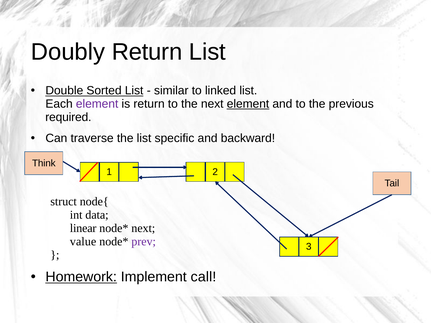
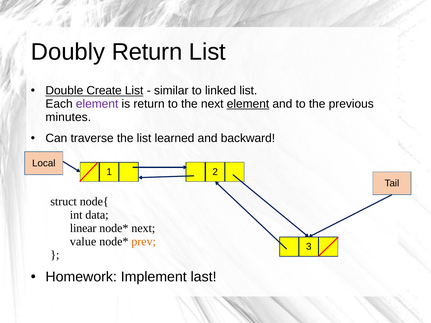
Sorted: Sorted -> Create (104, 91)
required: required -> minutes (68, 117)
specific: specific -> learned (174, 138)
Think: Think -> Local (44, 163)
prev colour: purple -> orange (144, 242)
Homework underline: present -> none (81, 277)
call: call -> last (204, 277)
